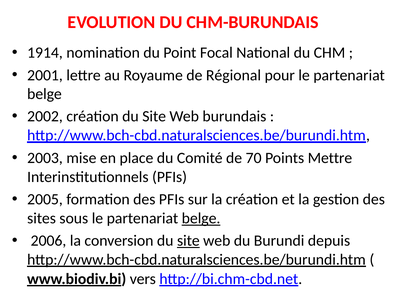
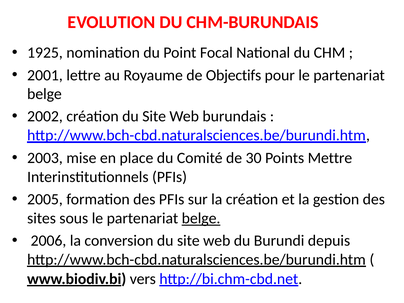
1914: 1914 -> 1925 (45, 53)
Régional: Régional -> Objectifs (234, 75)
70: 70 -> 30 (254, 158)
site underline: present -> none (188, 241)
